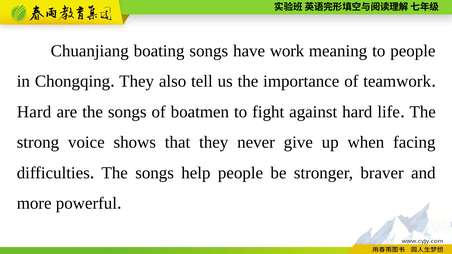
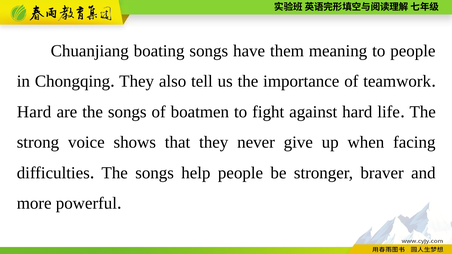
work: work -> them (287, 51)
